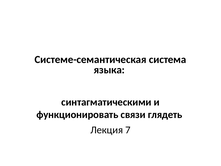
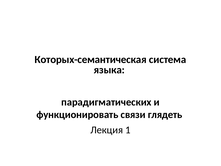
Системе-семантическая: Системе-семантическая -> Которых-семантическая (91, 59)
синтагматическими: синтагматическими -> парадигматических (106, 102)
7: 7 -> 1 (128, 130)
